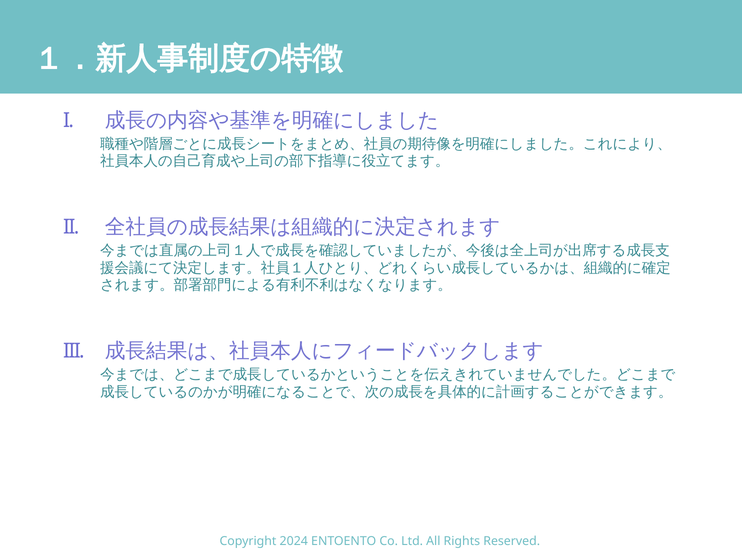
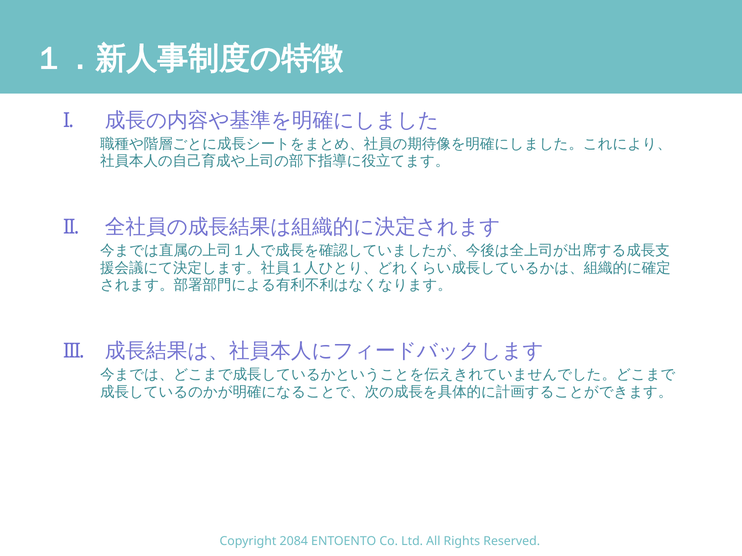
2024: 2024 -> 2084 (294, 541)
